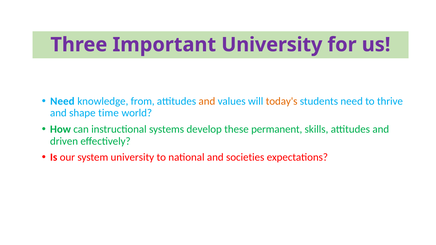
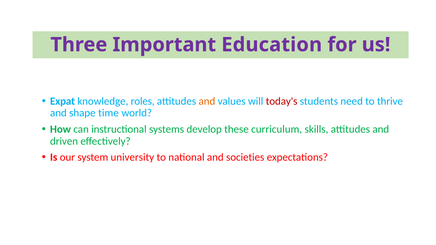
Important University: University -> Education (272, 45)
Need: Need -> Expat (63, 101)
from: from -> roles (143, 101)
today's colour: orange -> red (282, 101)
permanent: permanent -> curriculum (277, 129)
